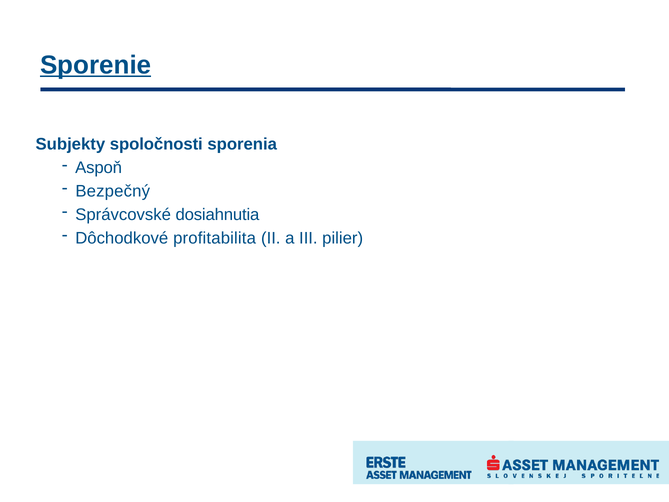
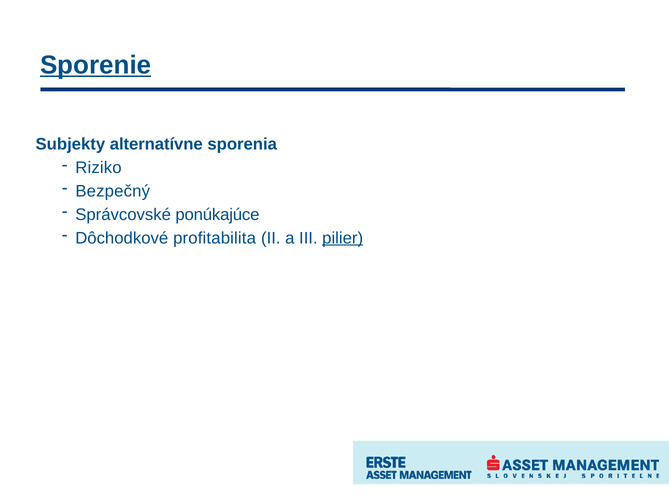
spoločnosti: spoločnosti -> alternatívne (156, 144)
Aspoň: Aspoň -> Riziko (98, 168)
dosiahnutia: dosiahnutia -> ponúkajúce (217, 214)
pilier underline: none -> present (343, 238)
